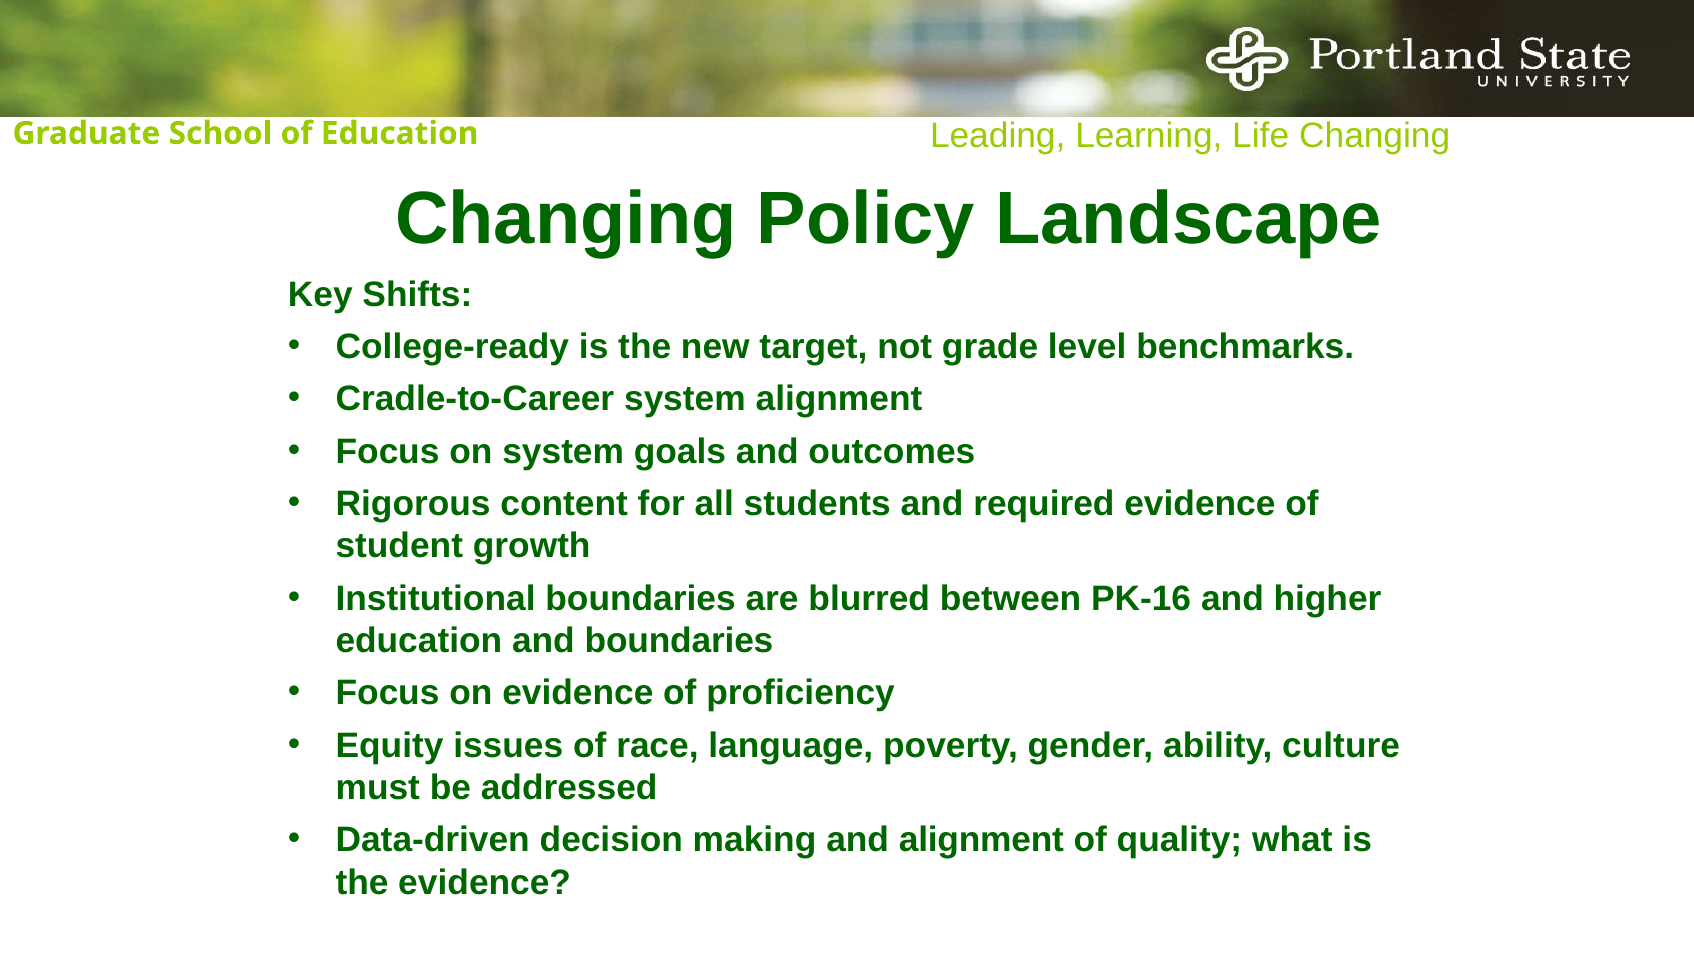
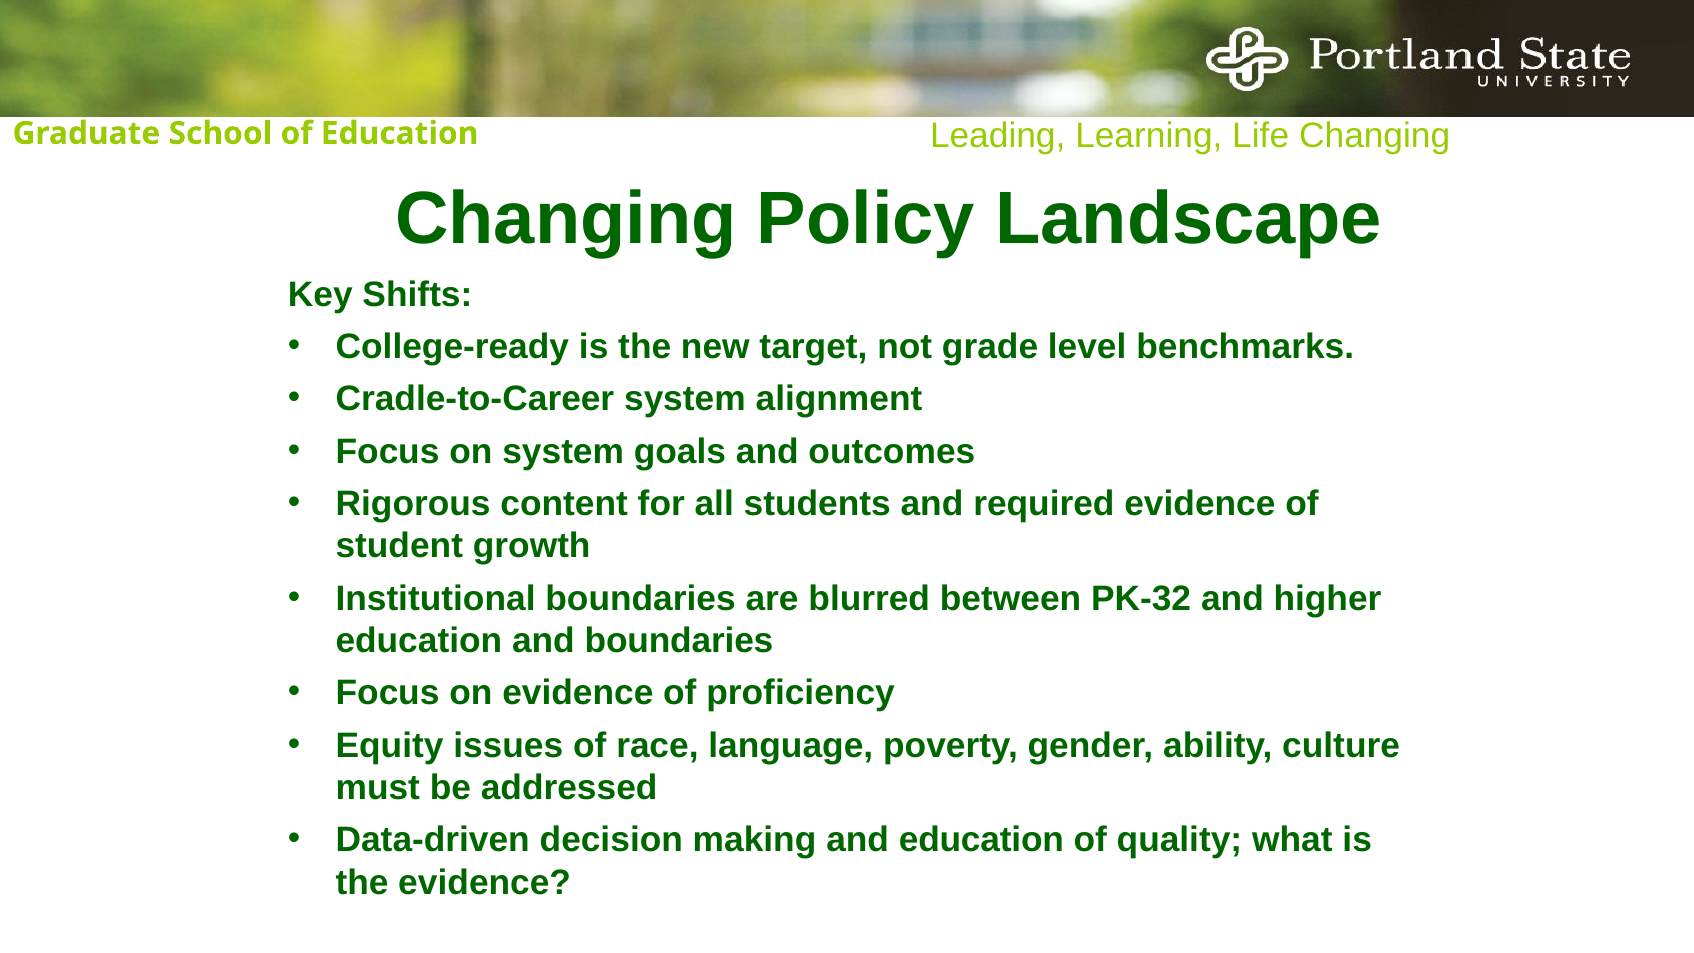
PK-16: PK-16 -> PK-32 (1141, 598)
and alignment: alignment -> education (981, 840)
